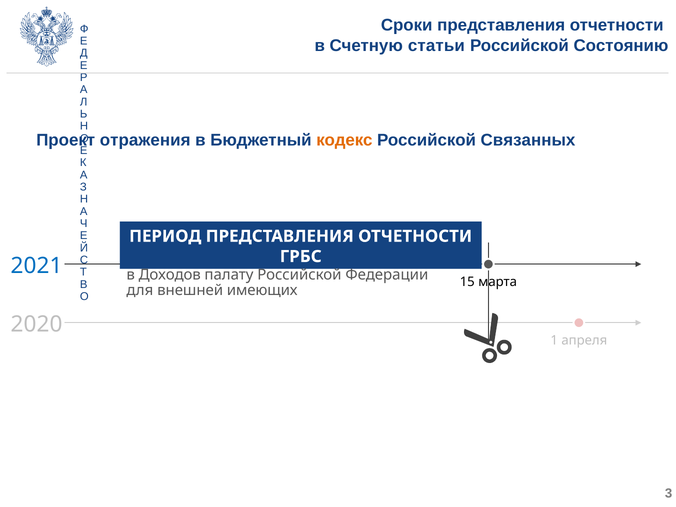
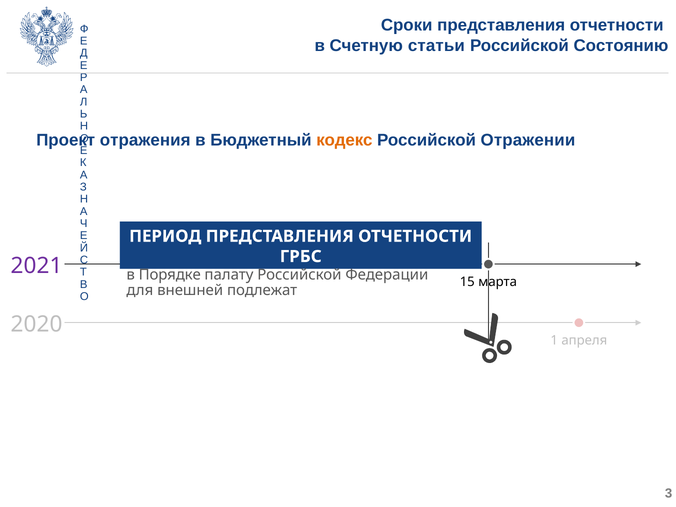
Связанных: Связанных -> Отражении (528, 140)
2021 colour: blue -> purple (37, 266)
Доходов: Доходов -> Порядке (170, 275)
имеющих: имеющих -> подлежат (262, 290)
